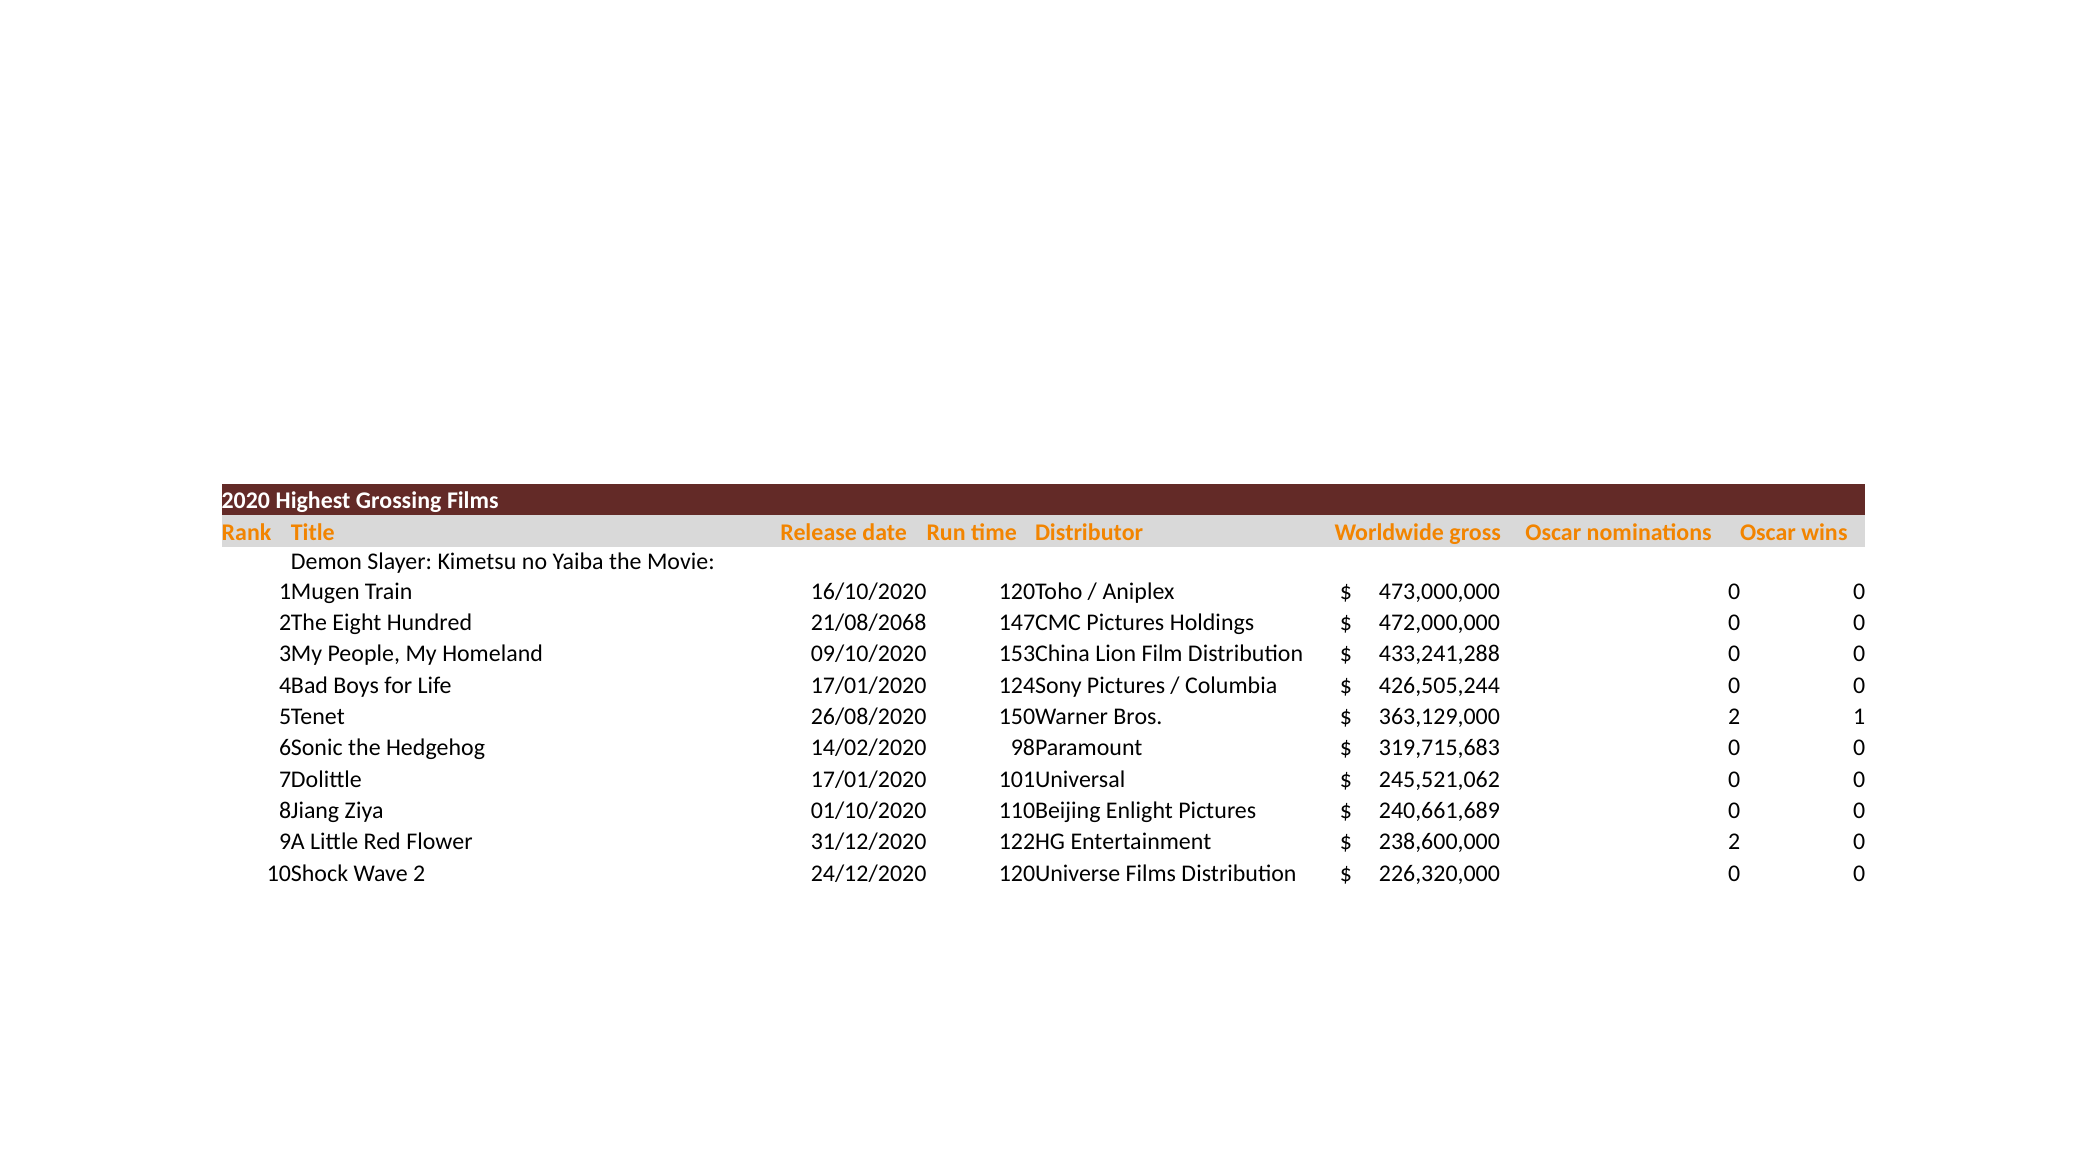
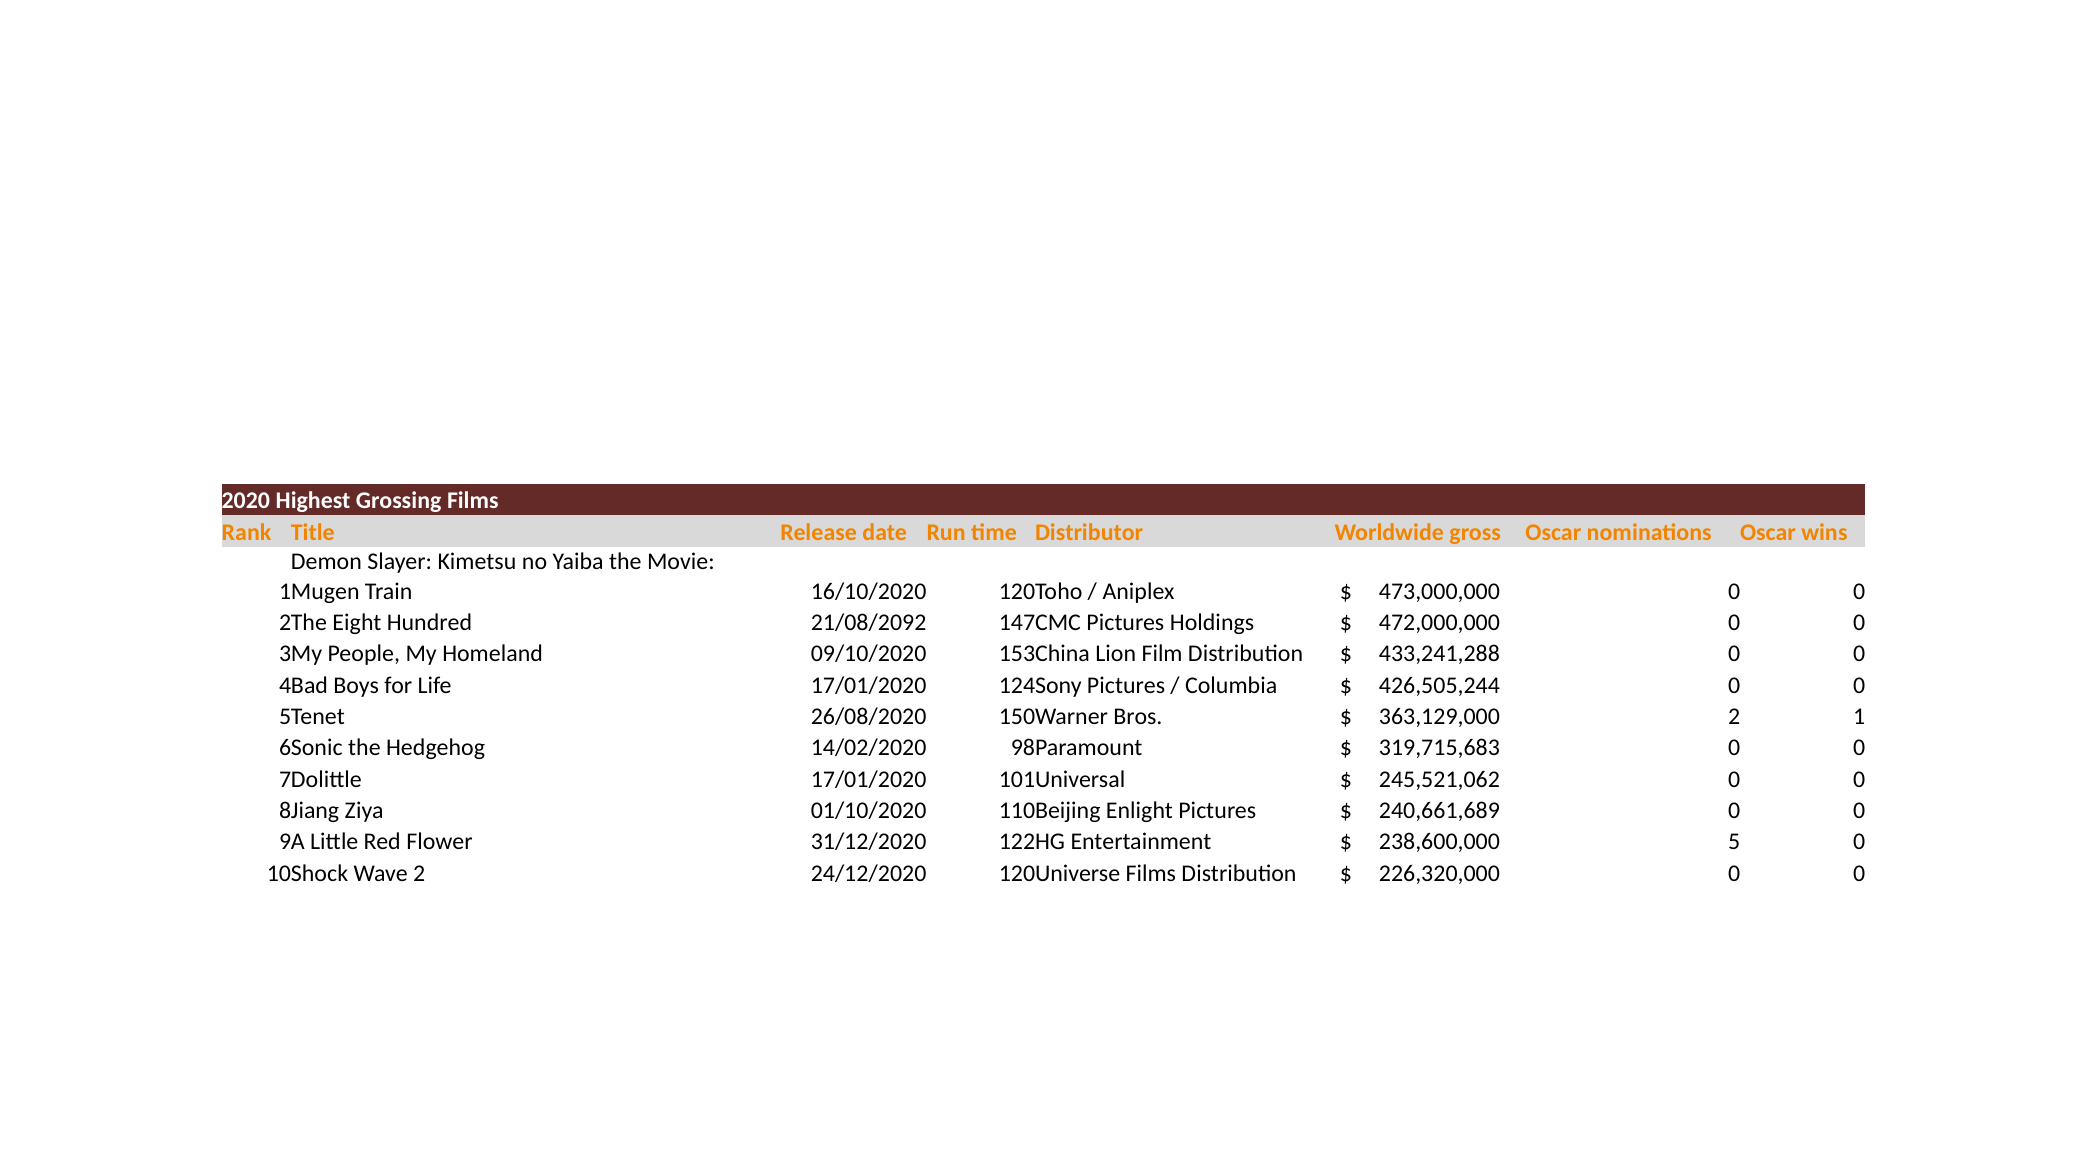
21/08/2068: 21/08/2068 -> 21/08/2092 (869, 623)
238,600,000 2: 2 -> 5 (1734, 842)
